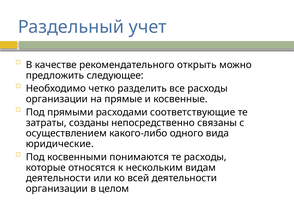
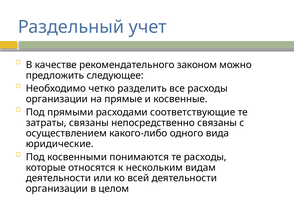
открыть: открыть -> законом (197, 65)
затраты созданы: созданы -> связаны (89, 123)
